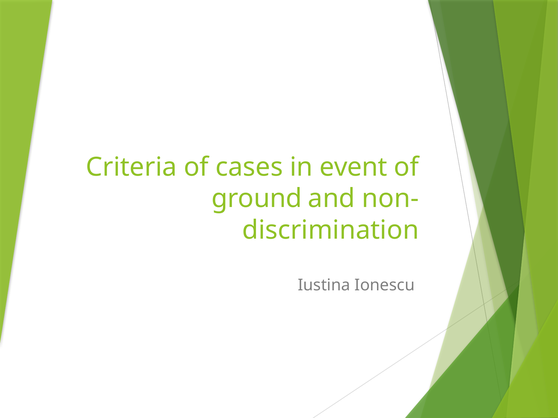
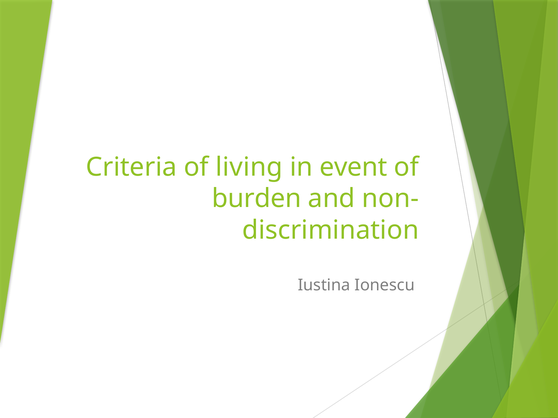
cases: cases -> living (249, 167)
ground: ground -> burden (257, 199)
